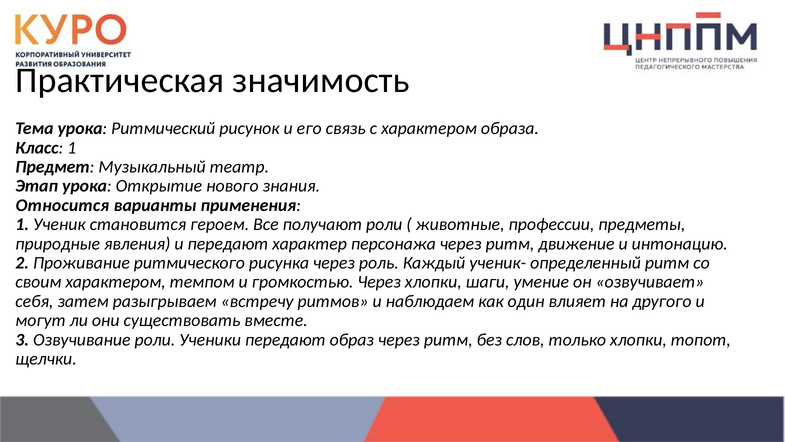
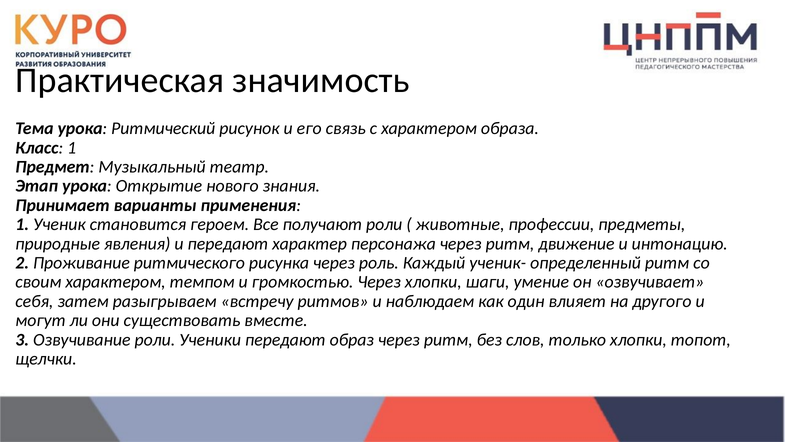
Относится: Относится -> Принимает (62, 205)
